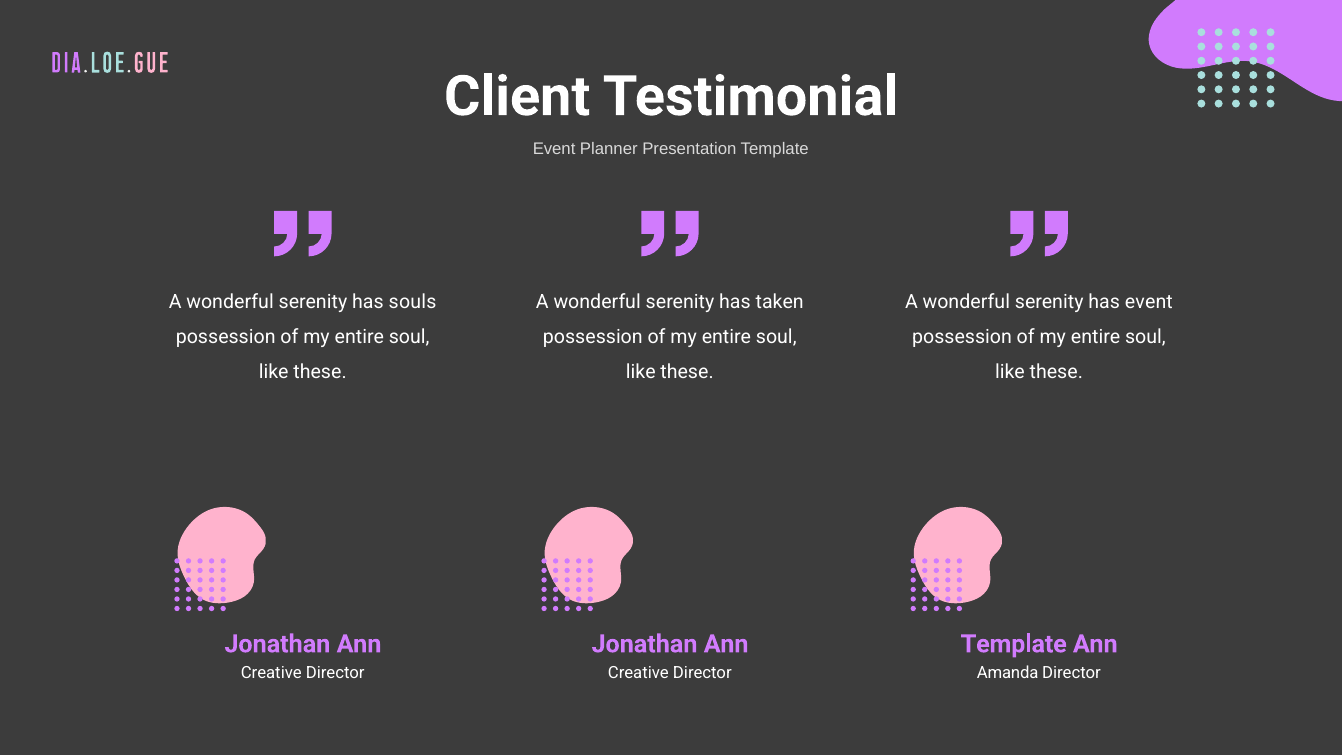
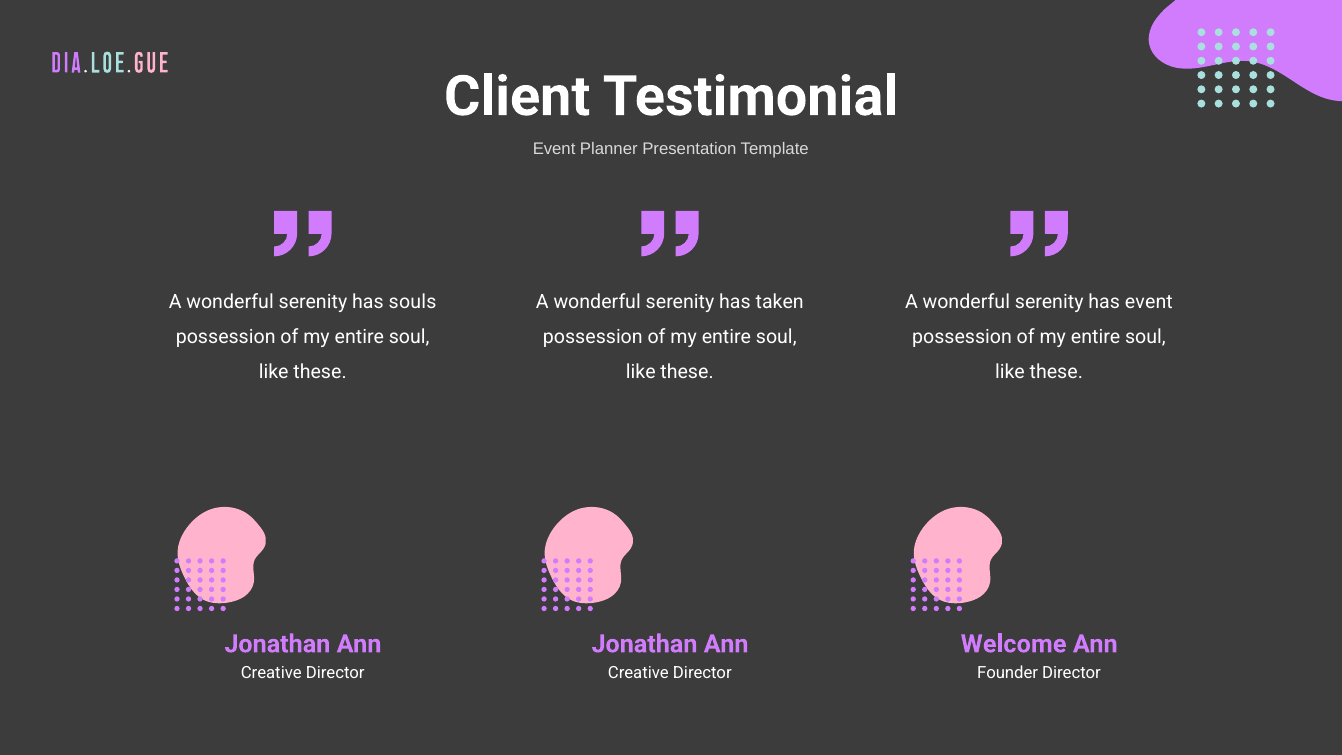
Template: Template -> Welcome (1014, 644)
Amanda: Amanda -> Founder (1008, 673)
